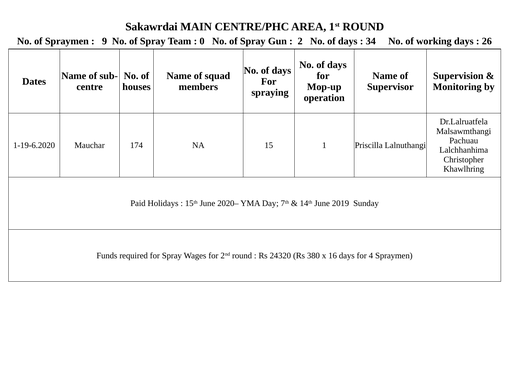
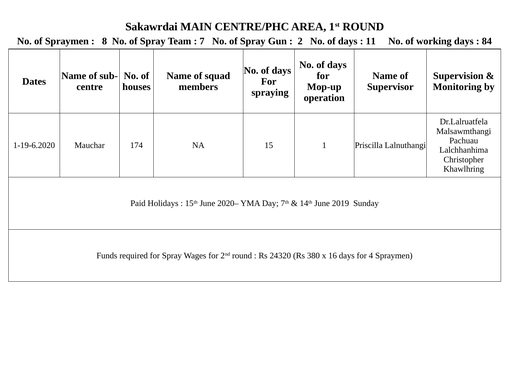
9: 9 -> 8 (105, 41)
0: 0 -> 7 (202, 41)
34: 34 -> 11 (371, 41)
26: 26 -> 84 (487, 41)
